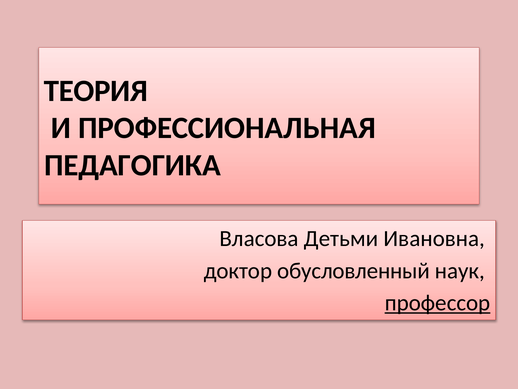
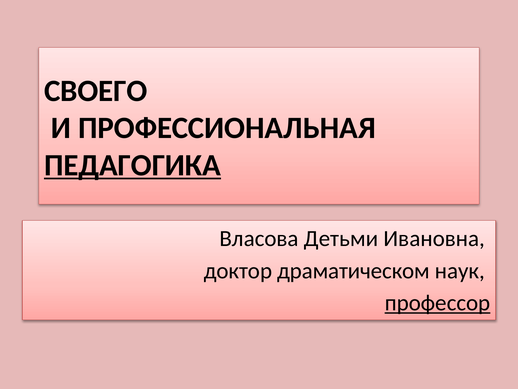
ТЕОРИЯ: ТЕОРИЯ -> СВОЕГО (96, 91)
ПЕДАГОГИКА underline: none -> present (132, 165)
обусловленный: обусловленный -> драматическом (354, 270)
